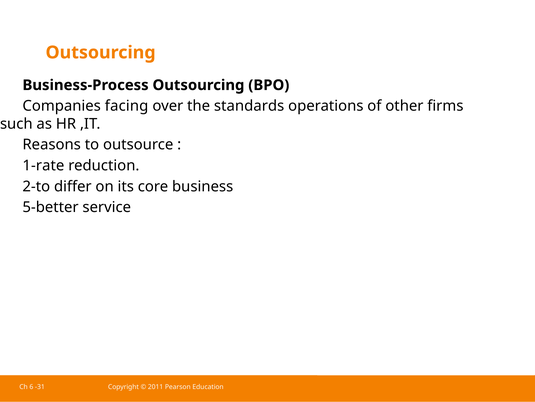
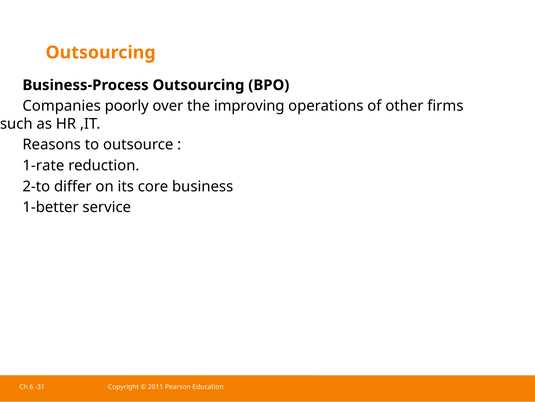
facing: facing -> poorly (127, 106)
standards: standards -> improving (249, 106)
5-better: 5-better -> 1-better (51, 207)
